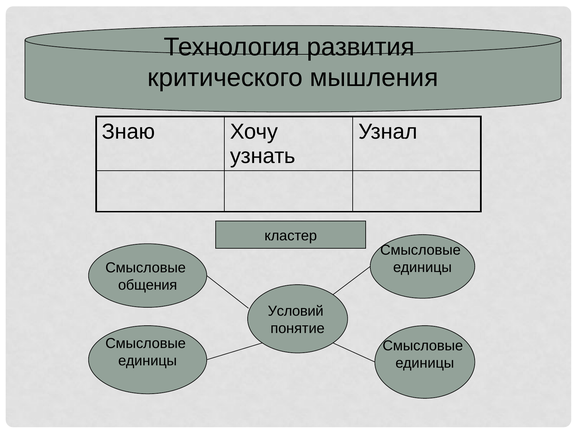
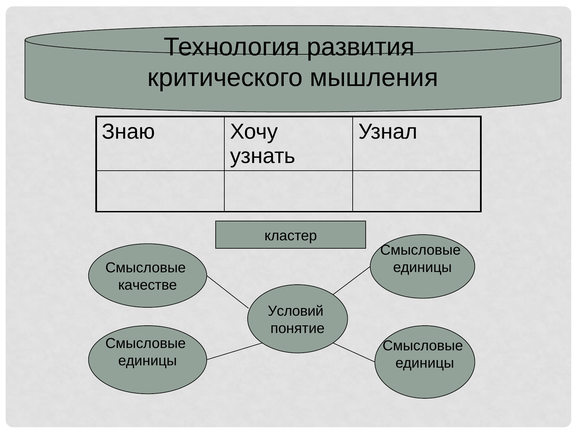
общения: общения -> качестве (148, 285)
